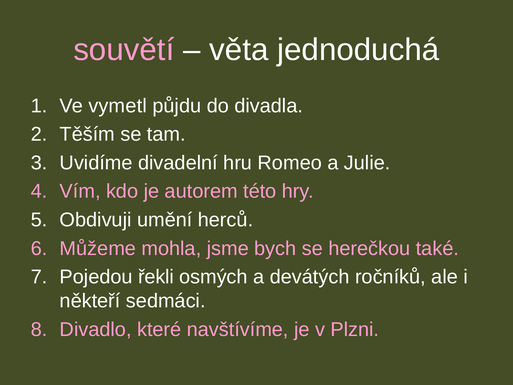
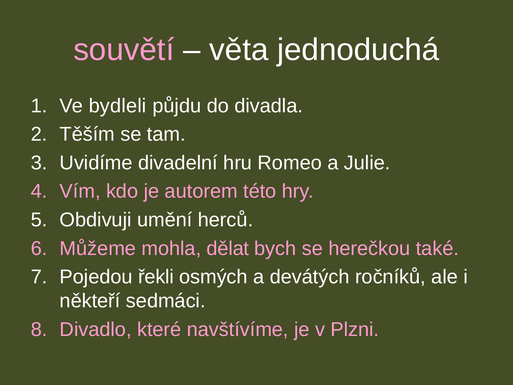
vymetl: vymetl -> bydleli (118, 106)
jsme: jsme -> dělat (228, 248)
